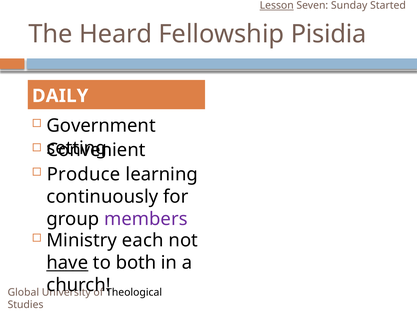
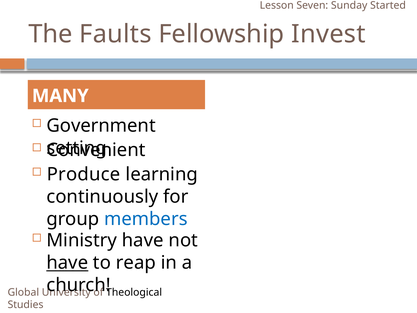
Lesson underline: present -> none (277, 6)
Heard: Heard -> Faults (115, 34)
Pisidia: Pisidia -> Invest (328, 34)
DAILY: DAILY -> MANY (60, 96)
members colour: purple -> blue (146, 219)
Ministry each: each -> have (143, 240)
both: both -> reap (136, 263)
